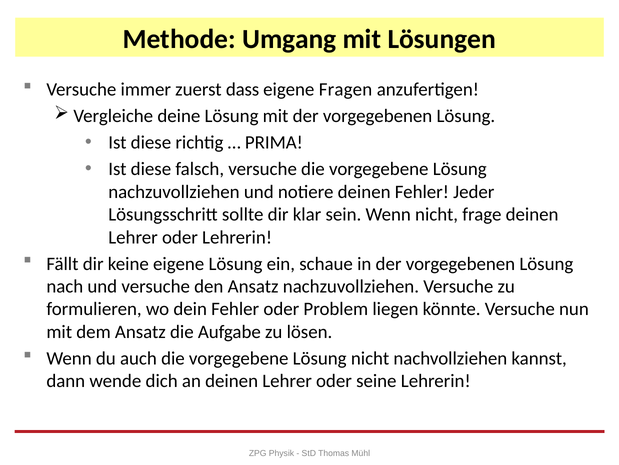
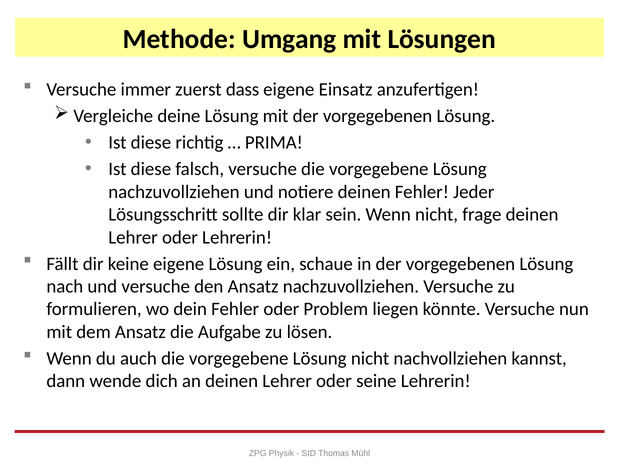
Fragen: Fragen -> Einsatz (346, 89)
